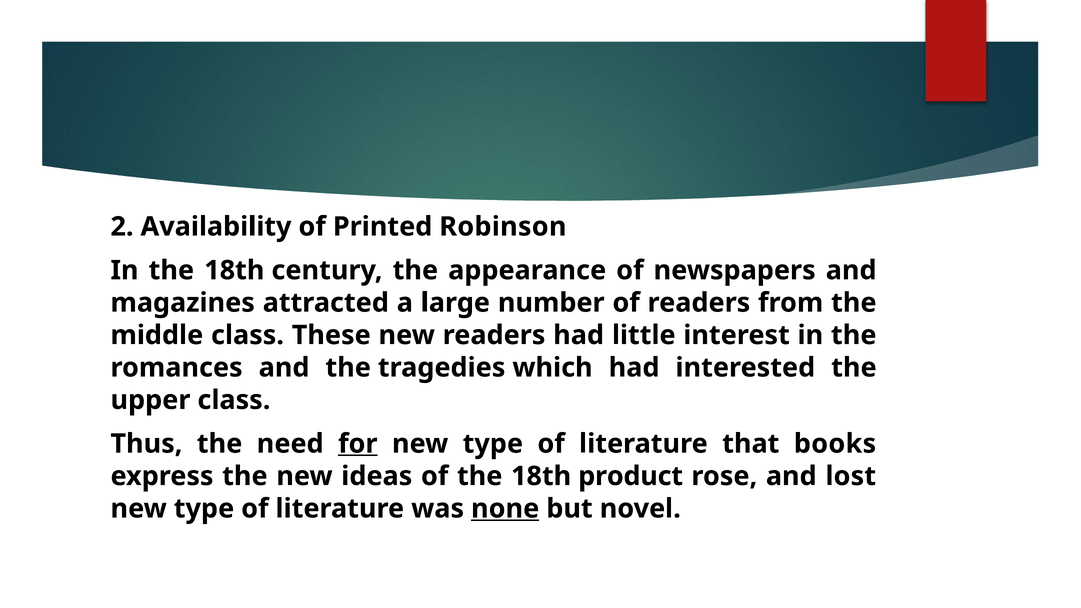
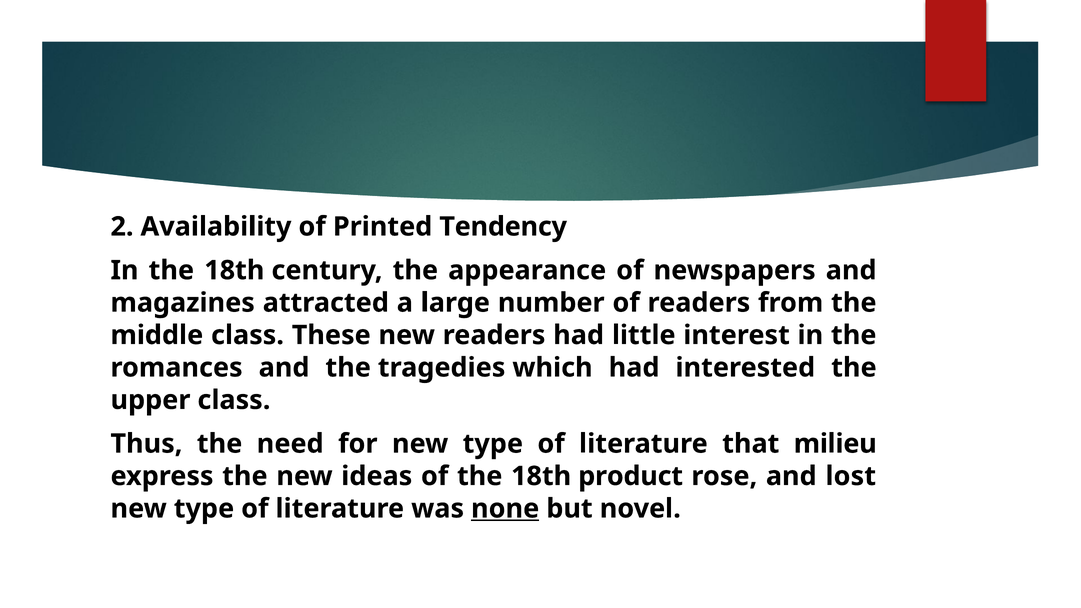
Robinson: Robinson -> Tendency (503, 227)
for underline: present -> none (358, 444)
books: books -> milieu (835, 444)
